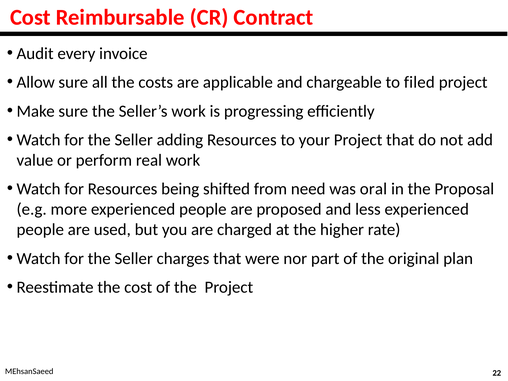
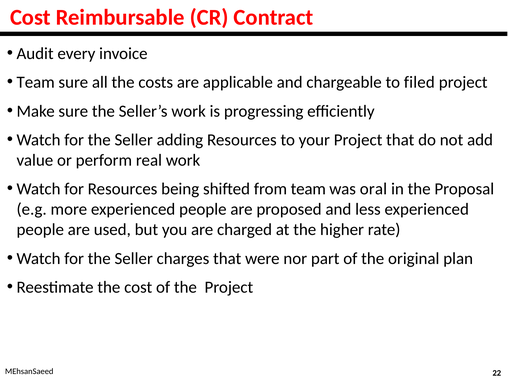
Allow: Allow -> Team (36, 82)
from need: need -> team (308, 189)
